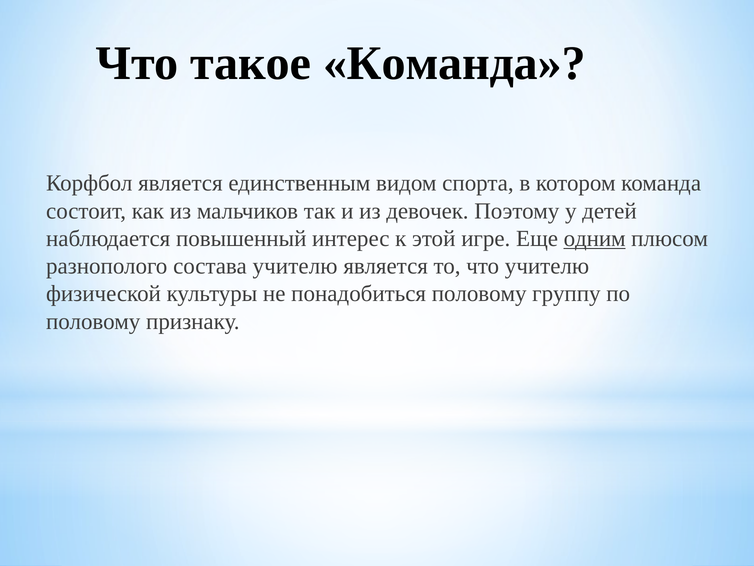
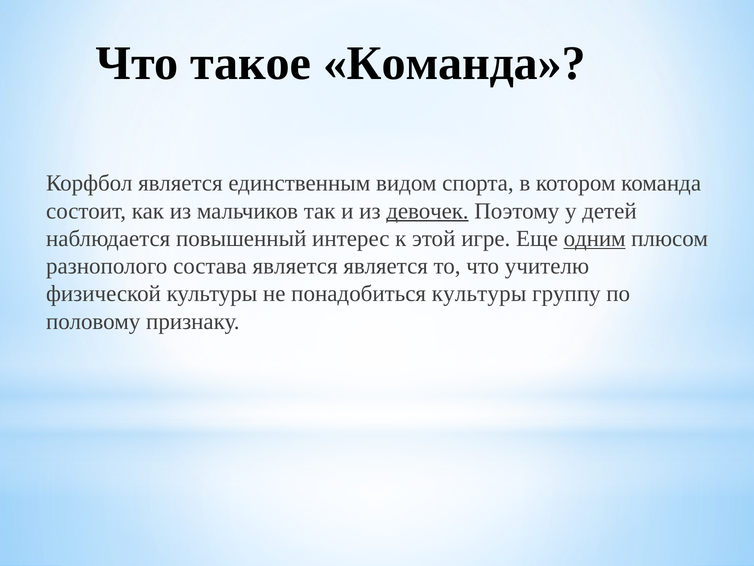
девочек underline: none -> present (427, 211)
состава учителю: учителю -> является (295, 266)
понадобиться половому: половому -> культуры (479, 294)
